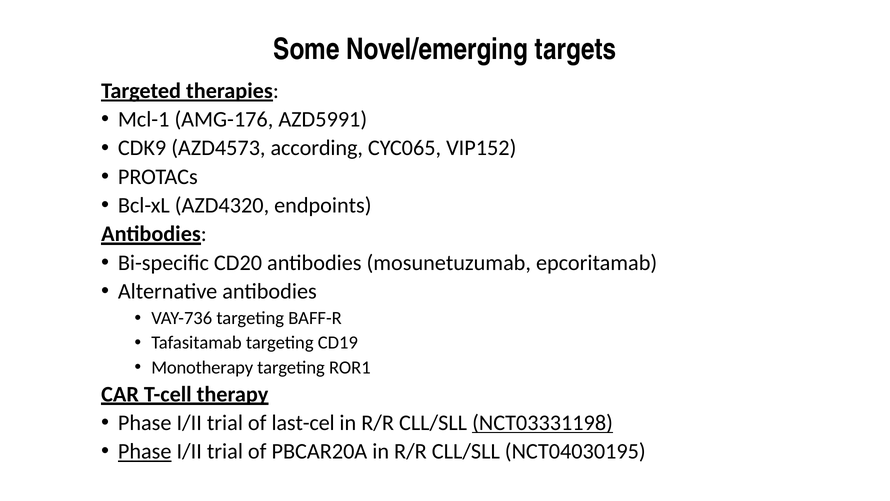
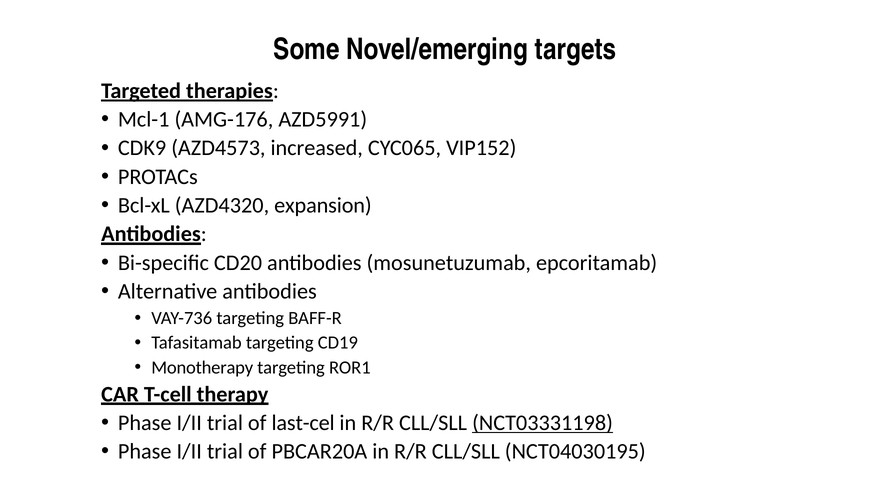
according: according -> increased (317, 148)
endpoints: endpoints -> expansion (323, 205)
Phase underline: present -> none (145, 451)
